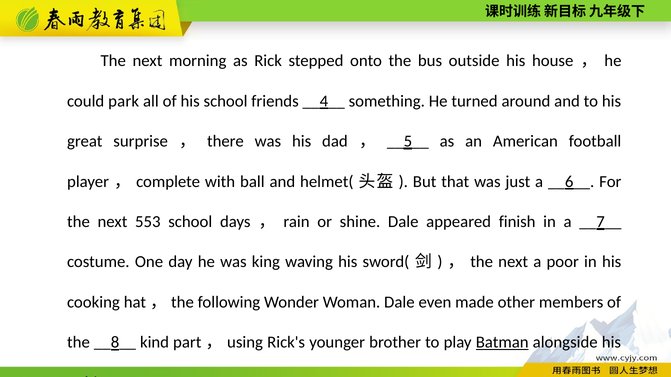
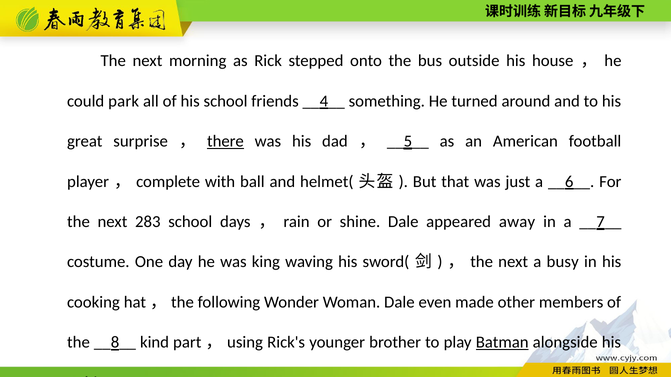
there underline: none -> present (225, 141)
553: 553 -> 283 (148, 222)
finish: finish -> away (517, 222)
poor: poor -> busy (563, 262)
